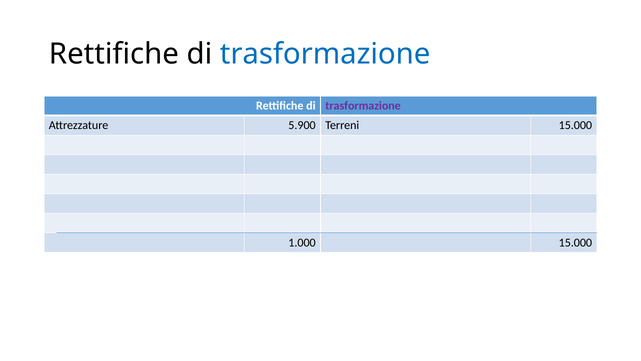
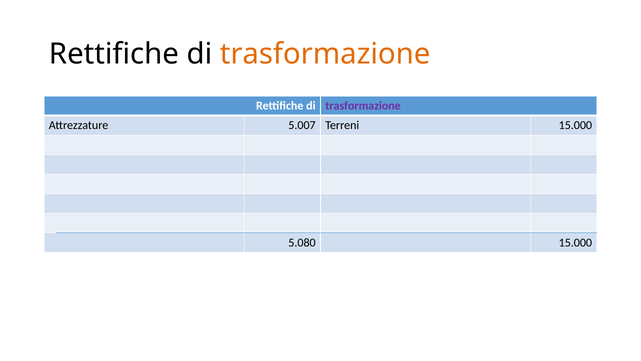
trasformazione colour: blue -> orange (325, 54)
5.900: 5.900 -> 5.007 (302, 125)
1.000: 1.000 -> 5.080 (302, 242)
